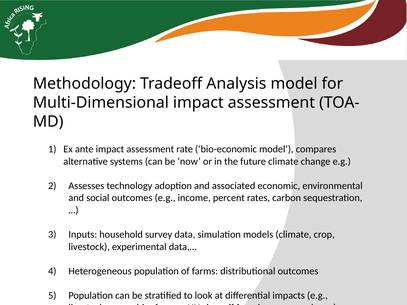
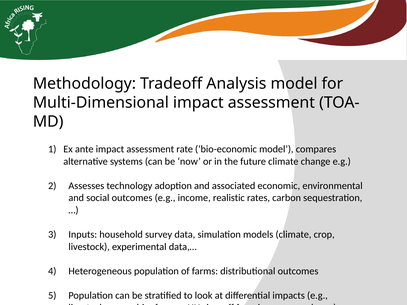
percent: percent -> realistic (229, 198)
